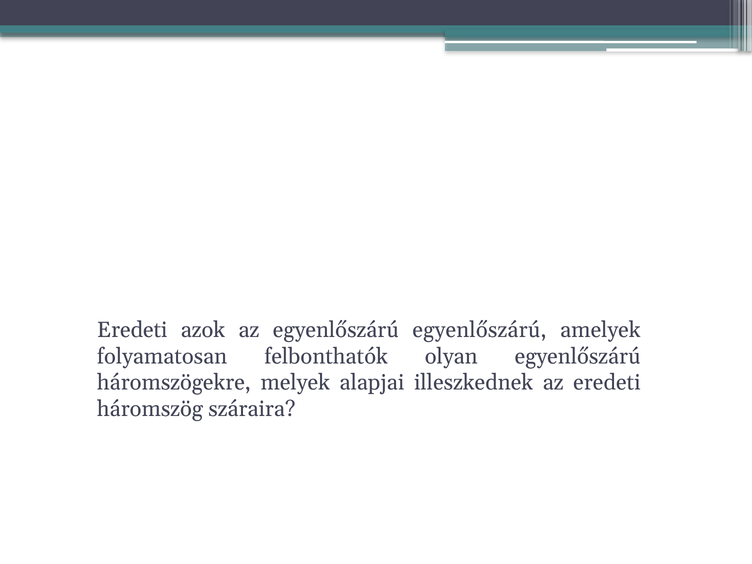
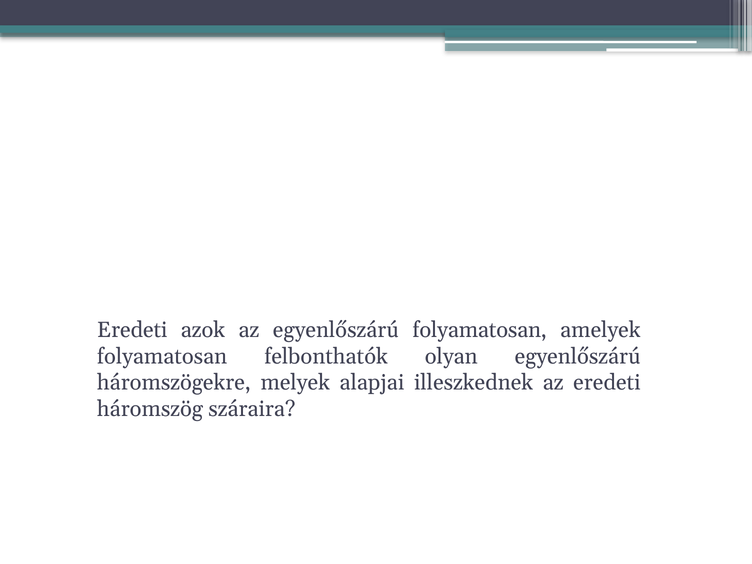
egyenlőszárú egyenlőszárú: egyenlőszárú -> folyamatosan (480, 330)
